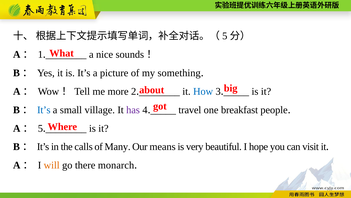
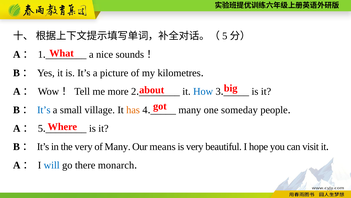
something: something -> kilometres (179, 73)
has colour: purple -> orange (133, 110)
travel: travel -> many (190, 110)
breakfast: breakfast -> someday (239, 110)
the calls: calls -> very (84, 146)
will colour: orange -> blue (52, 165)
